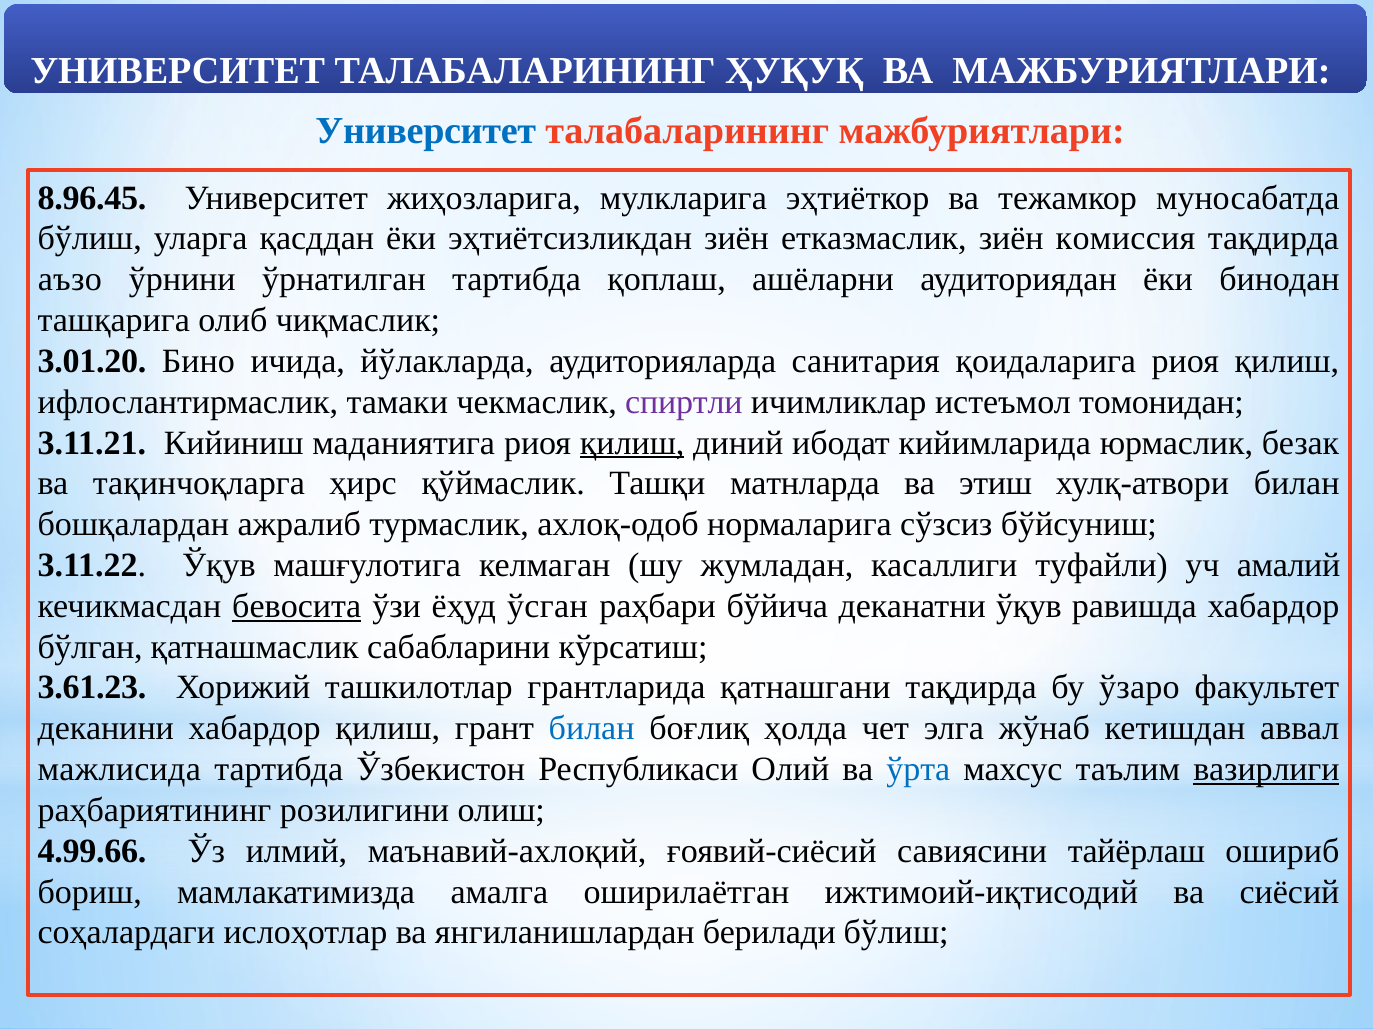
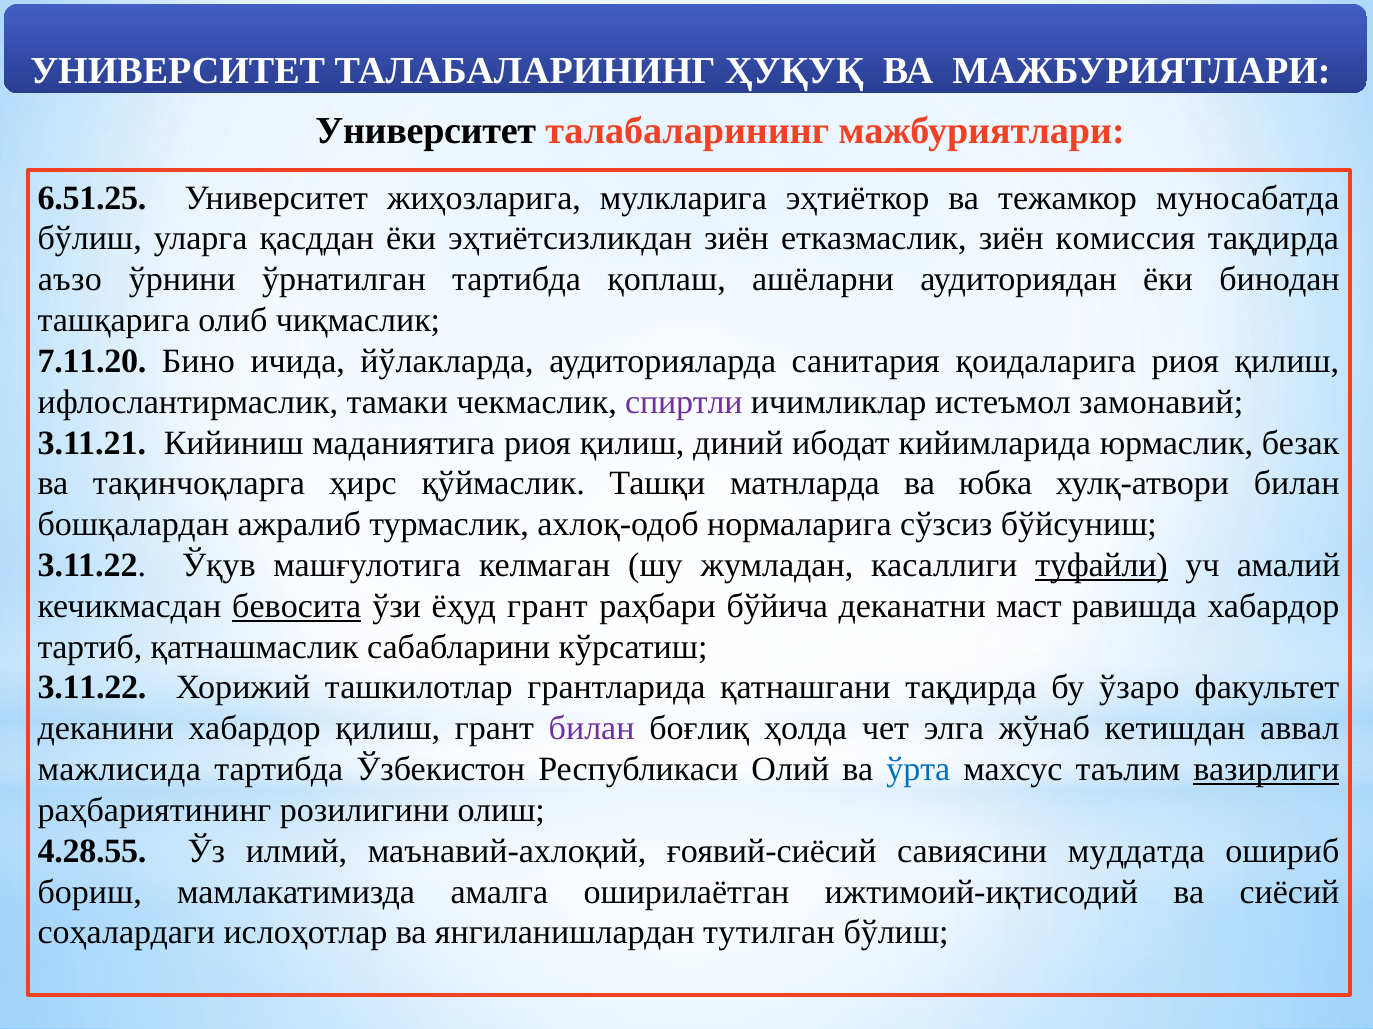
Университет colour: blue -> black (426, 131)
8.96.45: 8.96.45 -> 6.51.25 (92, 198)
3.01.20: 3.01.20 -> 7.11.20 (92, 361)
томонидан: томонидан -> замонавий (1161, 402)
қилиш underline: present -> none (632, 443)
этиш: этиш -> юбка (996, 484)
туфайли underline: none -> present (1102, 566)
ёҳуд ўсган: ўсган -> грант (547, 606)
деканатни ўқув: ўқув -> маст (1029, 606)
бўлган: бўлган -> тартиб (90, 647)
3.61.23: 3.61.23 -> 3.11.22 (92, 688)
билан colour: blue -> purple (592, 729)
4.99.66: 4.99.66 -> 4.28.55 (92, 852)
тайёрлаш: тайёрлаш -> муддатда (1136, 852)
берилади: берилади -> тутилган (769, 933)
